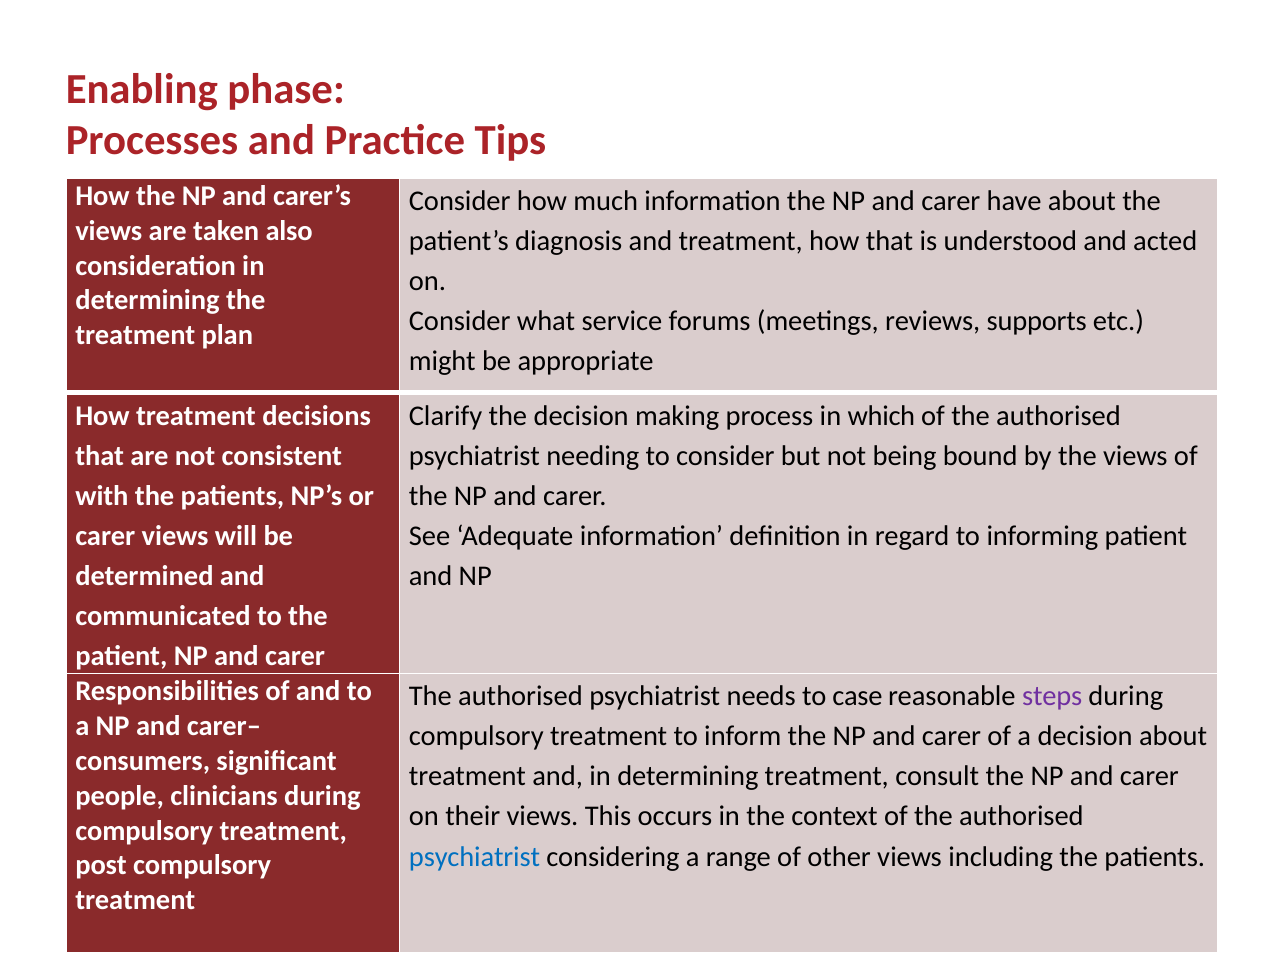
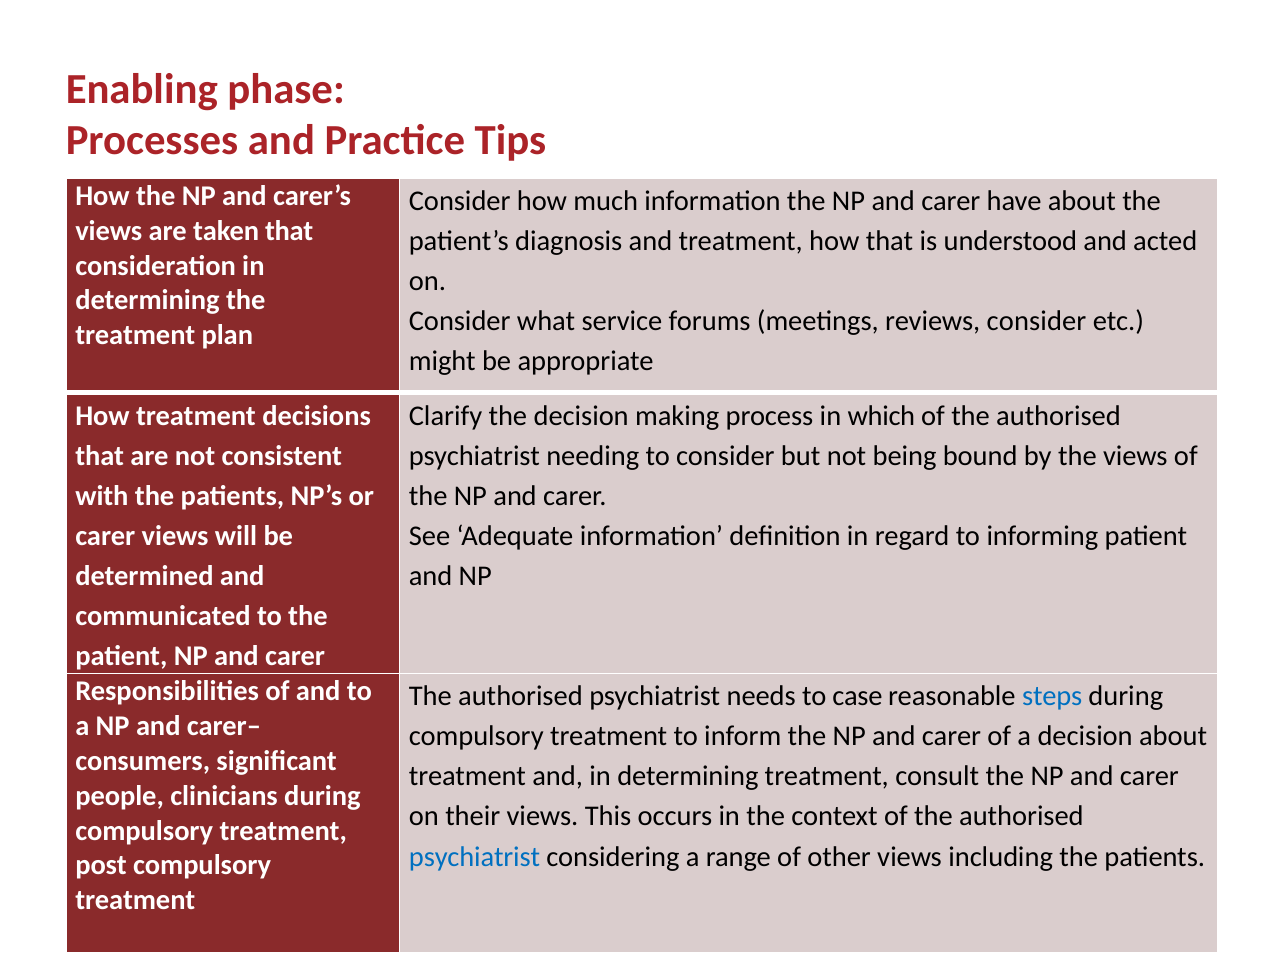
taken also: also -> that (289, 231)
reviews supports: supports -> consider (1037, 321)
steps colour: purple -> blue (1052, 696)
